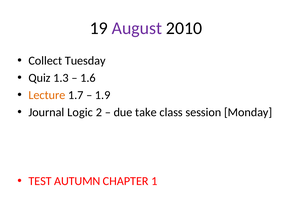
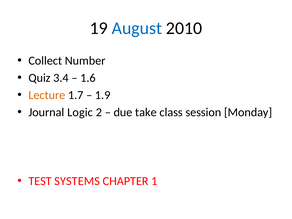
August colour: purple -> blue (137, 28)
Tuesday: Tuesday -> Number (85, 61)
1.3: 1.3 -> 3.4 (61, 78)
AUTUMN: AUTUMN -> SYSTEMS (77, 181)
